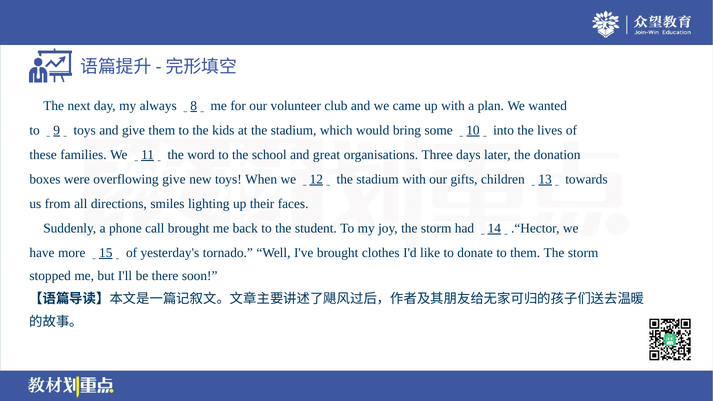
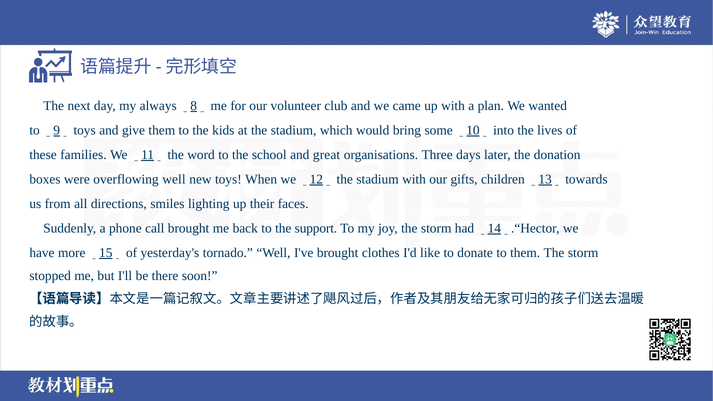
overflowing give: give -> well (174, 179)
student: student -> support (316, 228)
